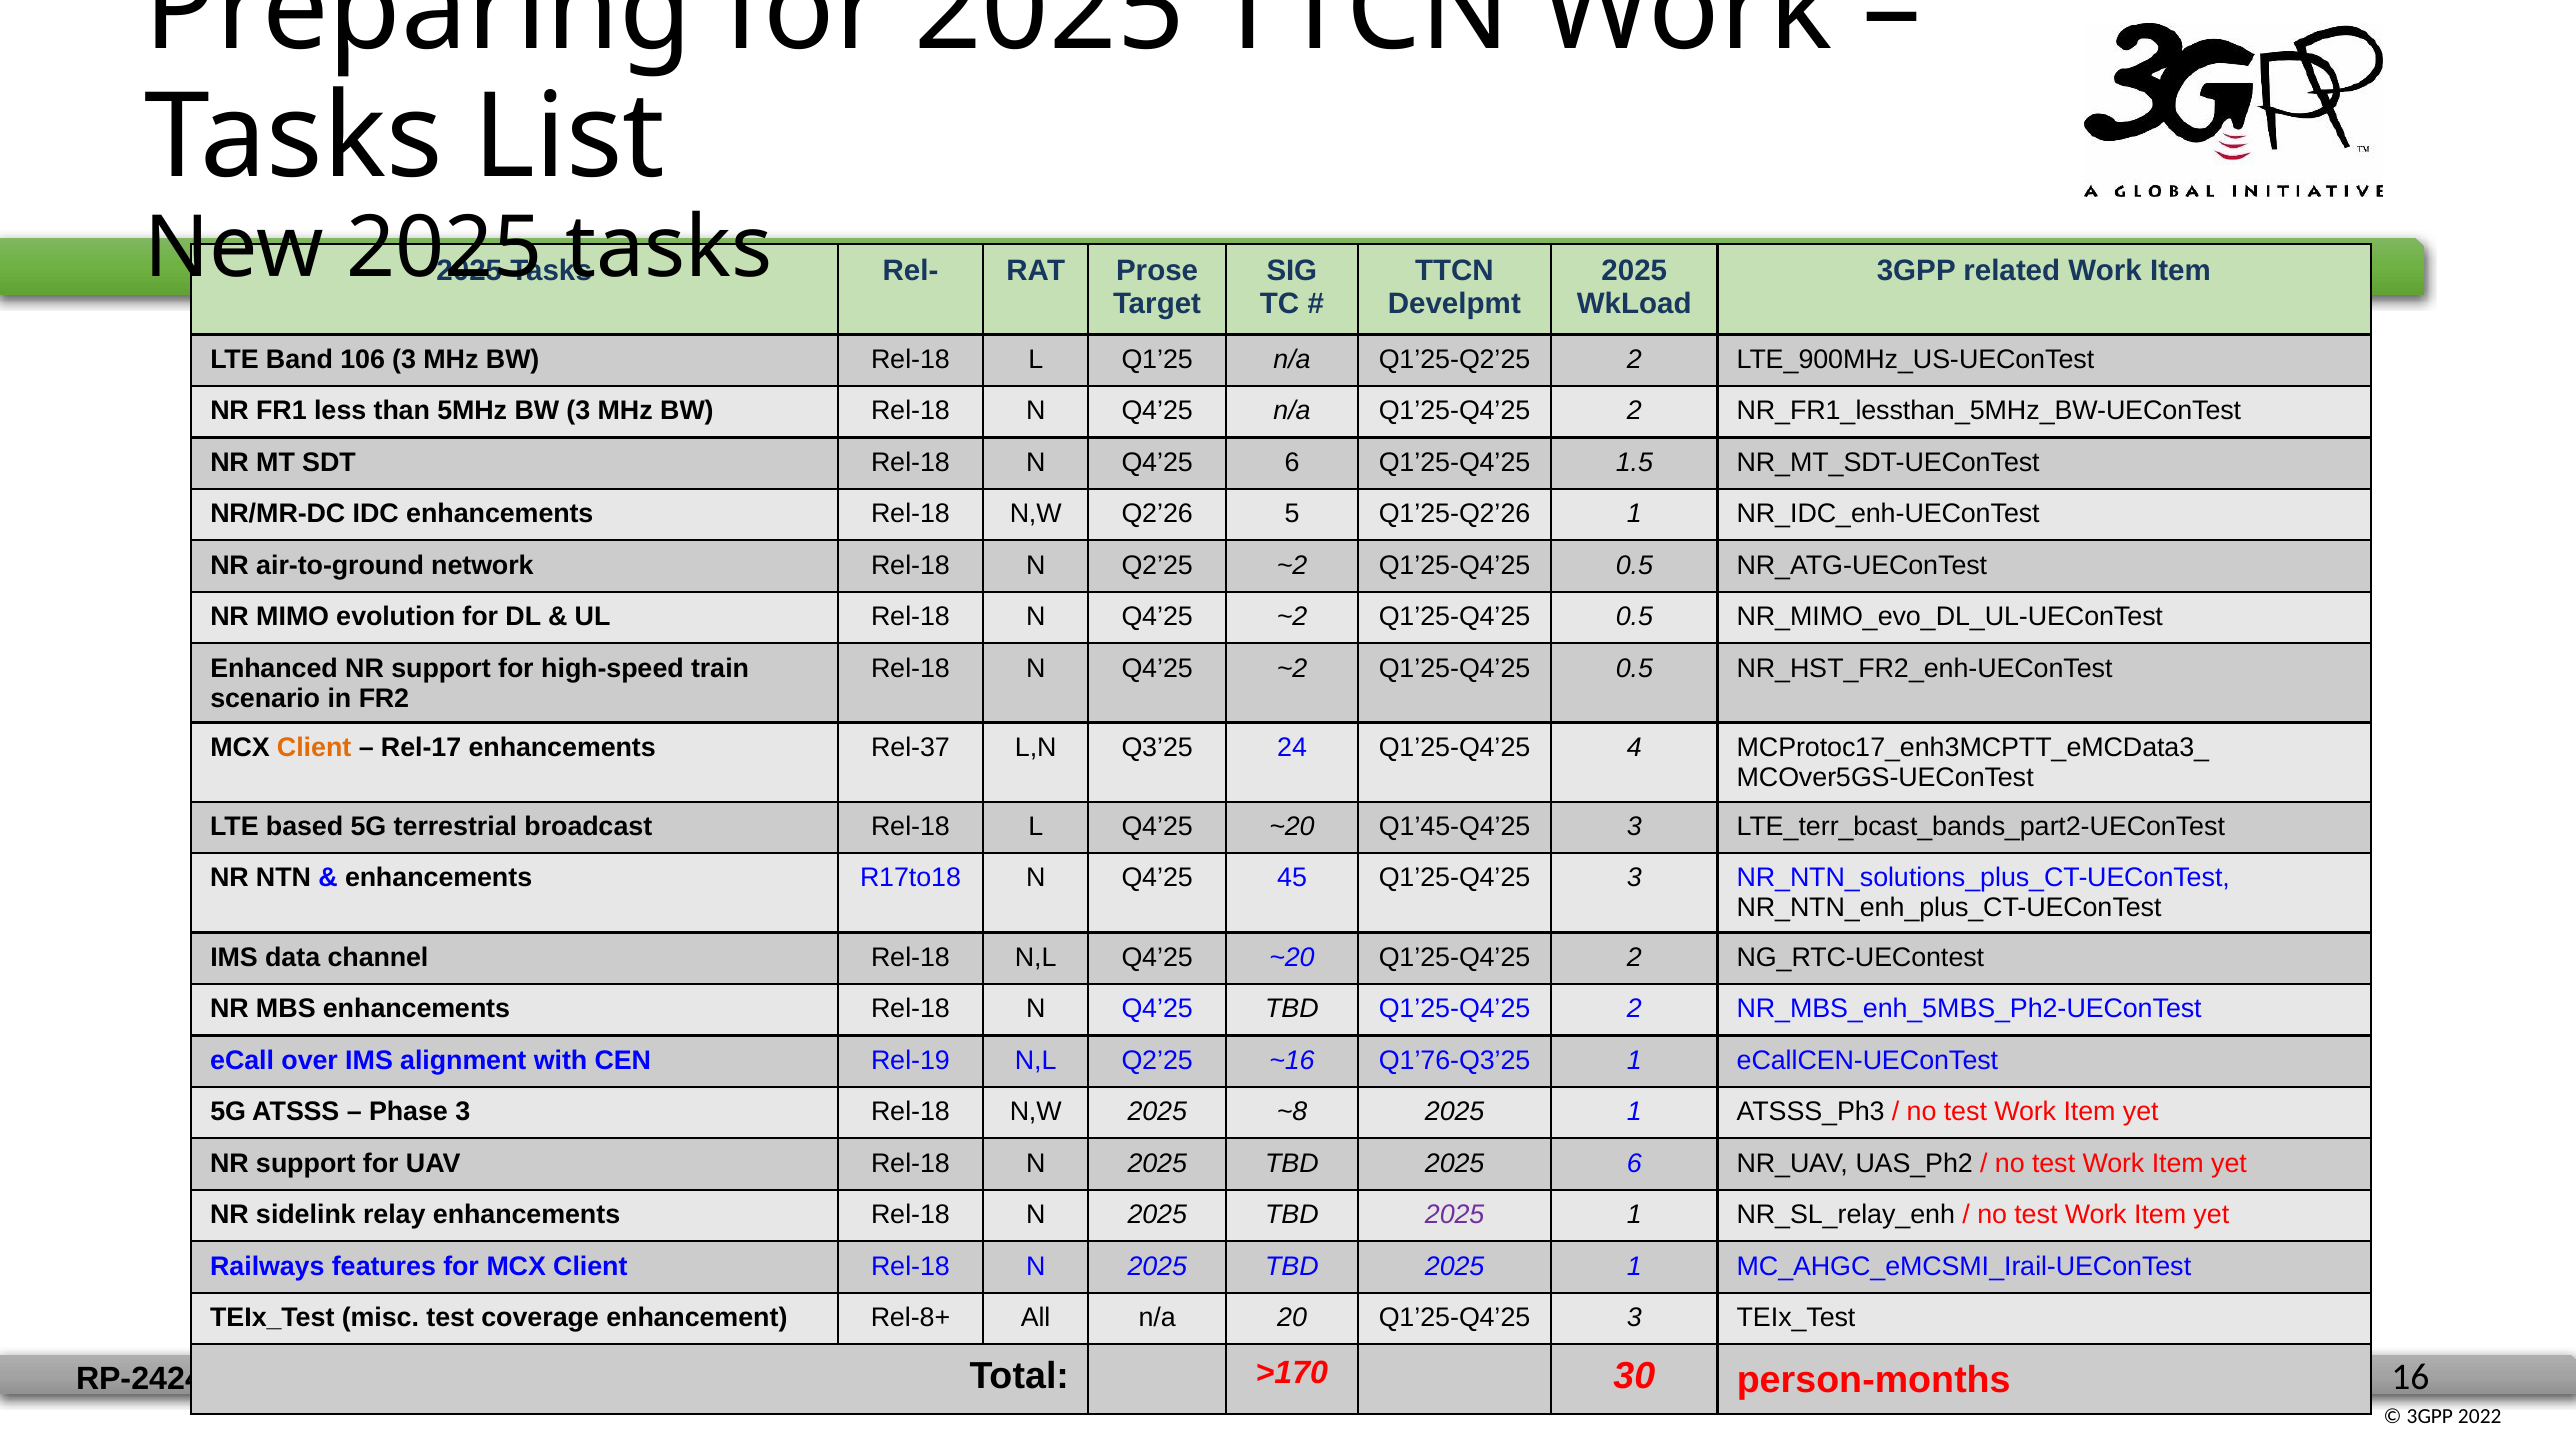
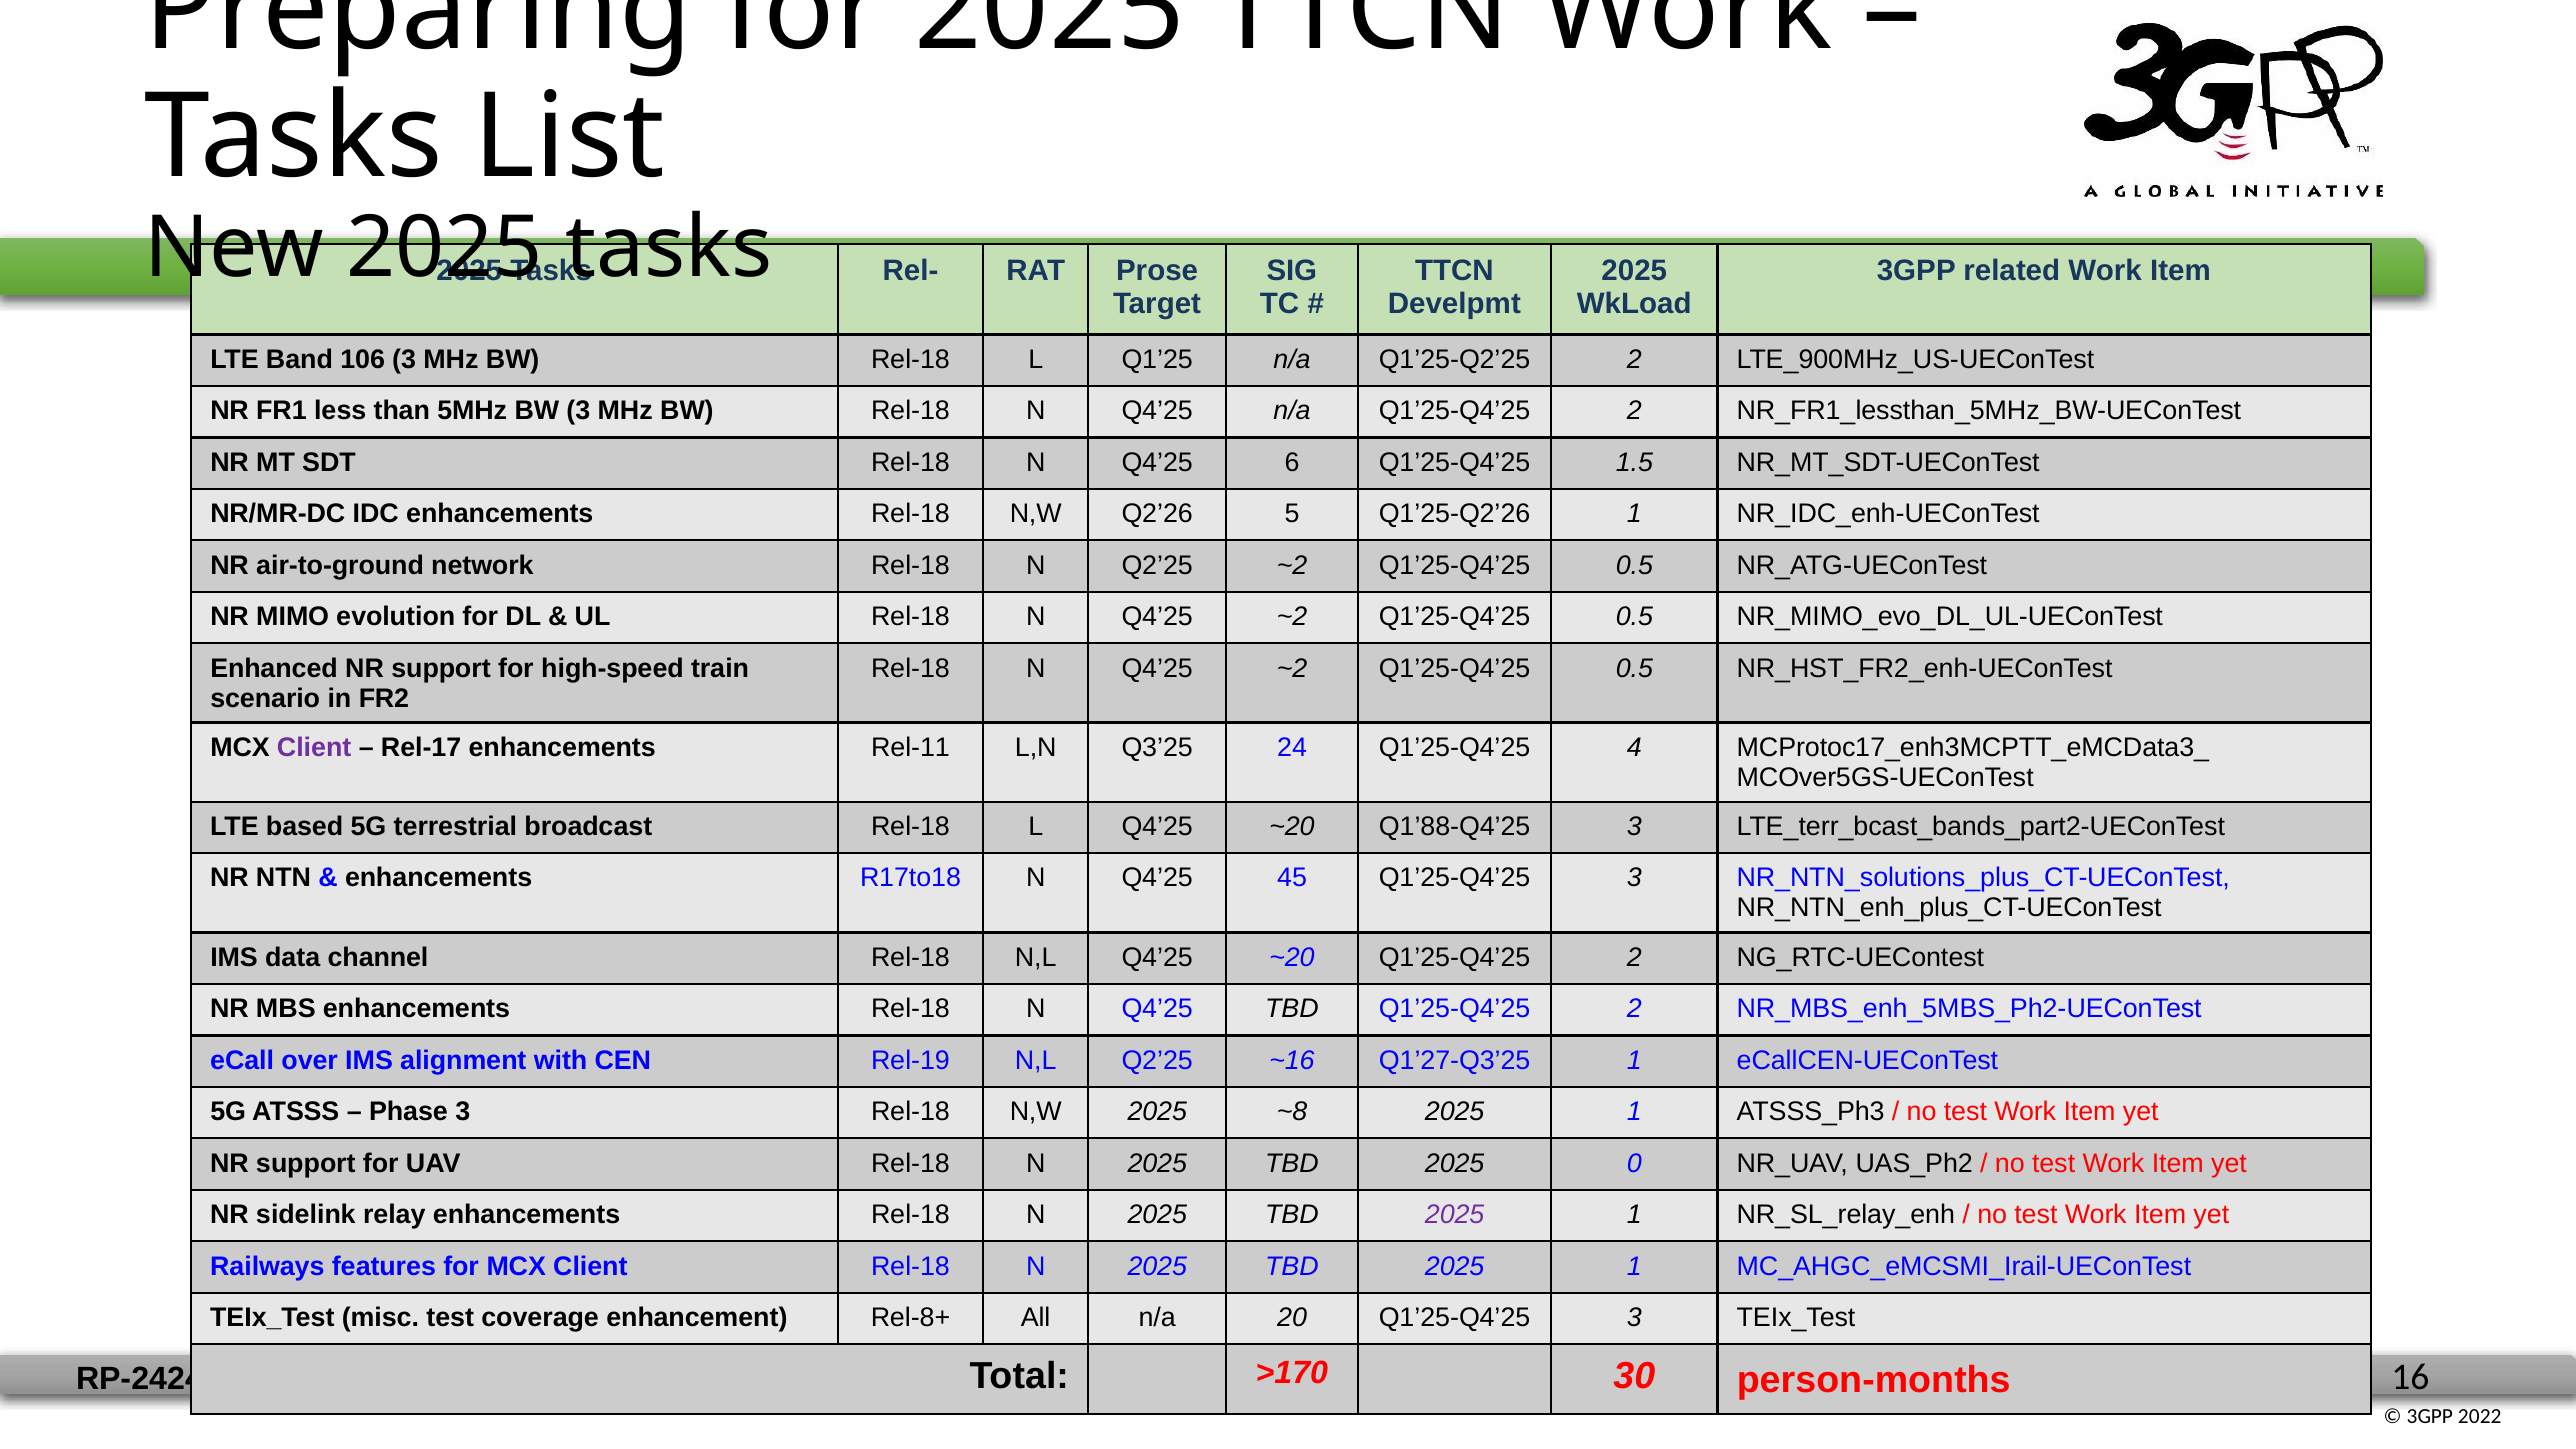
Client colour: orange -> purple (314, 747)
Rel-37: Rel-37 -> Rel-11 (910, 747)
Q1’45-Q4’25: Q1’45-Q4’25 -> Q1’88-Q4’25 (1455, 827)
Q1’76-Q3’25: Q1’76-Q3’25 -> Q1’27-Q3’25 (1455, 1060)
2025 6: 6 -> 0 (1634, 1163)
